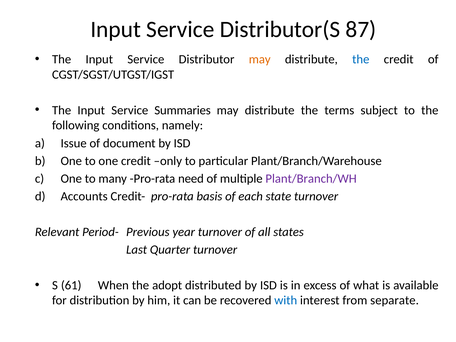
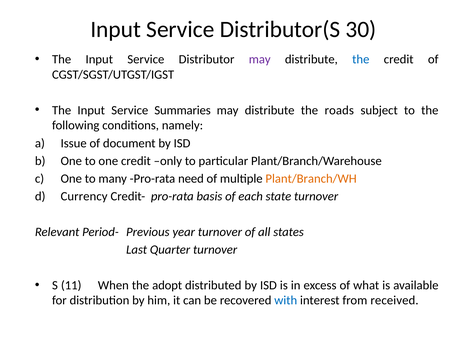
87: 87 -> 30 (361, 29)
may colour: orange -> purple (260, 59)
terms: terms -> roads (339, 110)
Plant/Branch/WH colour: purple -> orange (311, 179)
Accounts: Accounts -> Currency (84, 196)
61: 61 -> 11 (71, 285)
separate: separate -> received (395, 300)
